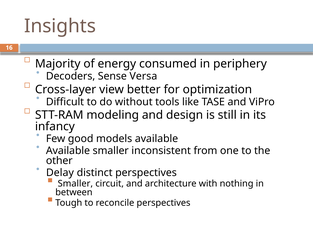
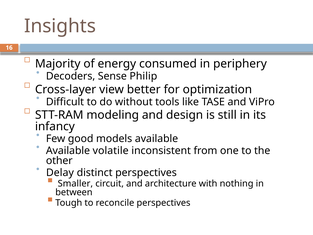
Versa: Versa -> Philip (143, 76)
Available smaller: smaller -> volatile (111, 151)
